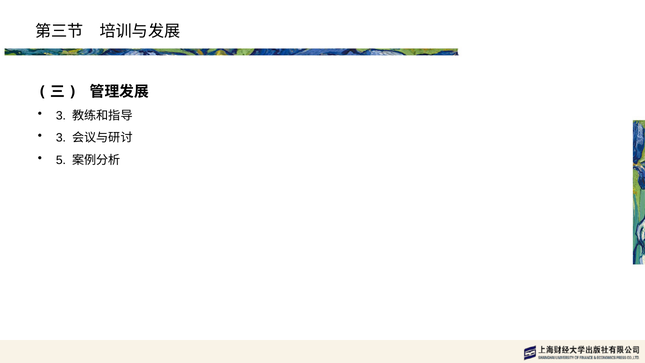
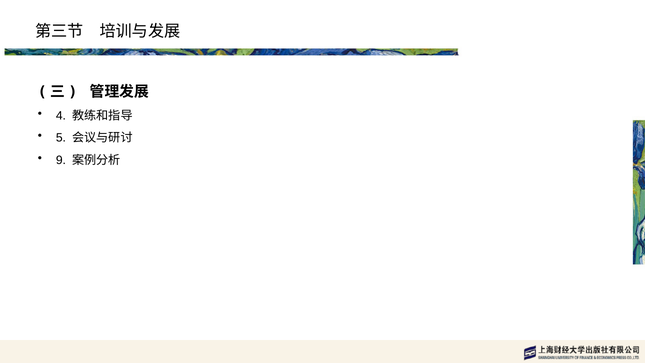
3: 3 -> 4 (61, 116)
3: 3 -> 5 (61, 138)
5: 5 -> 9 (61, 160)
